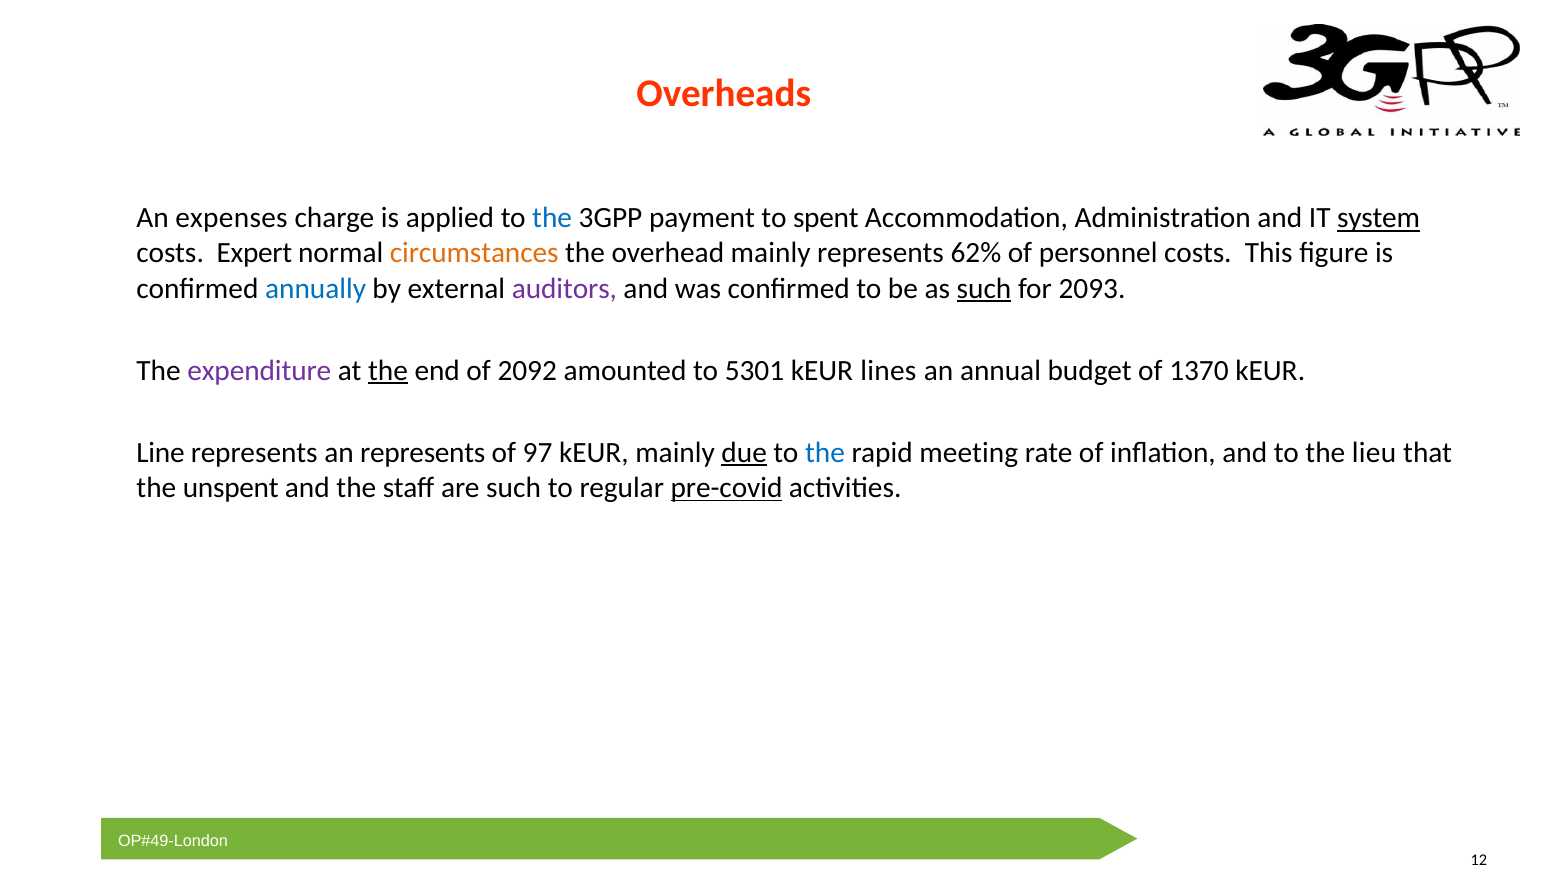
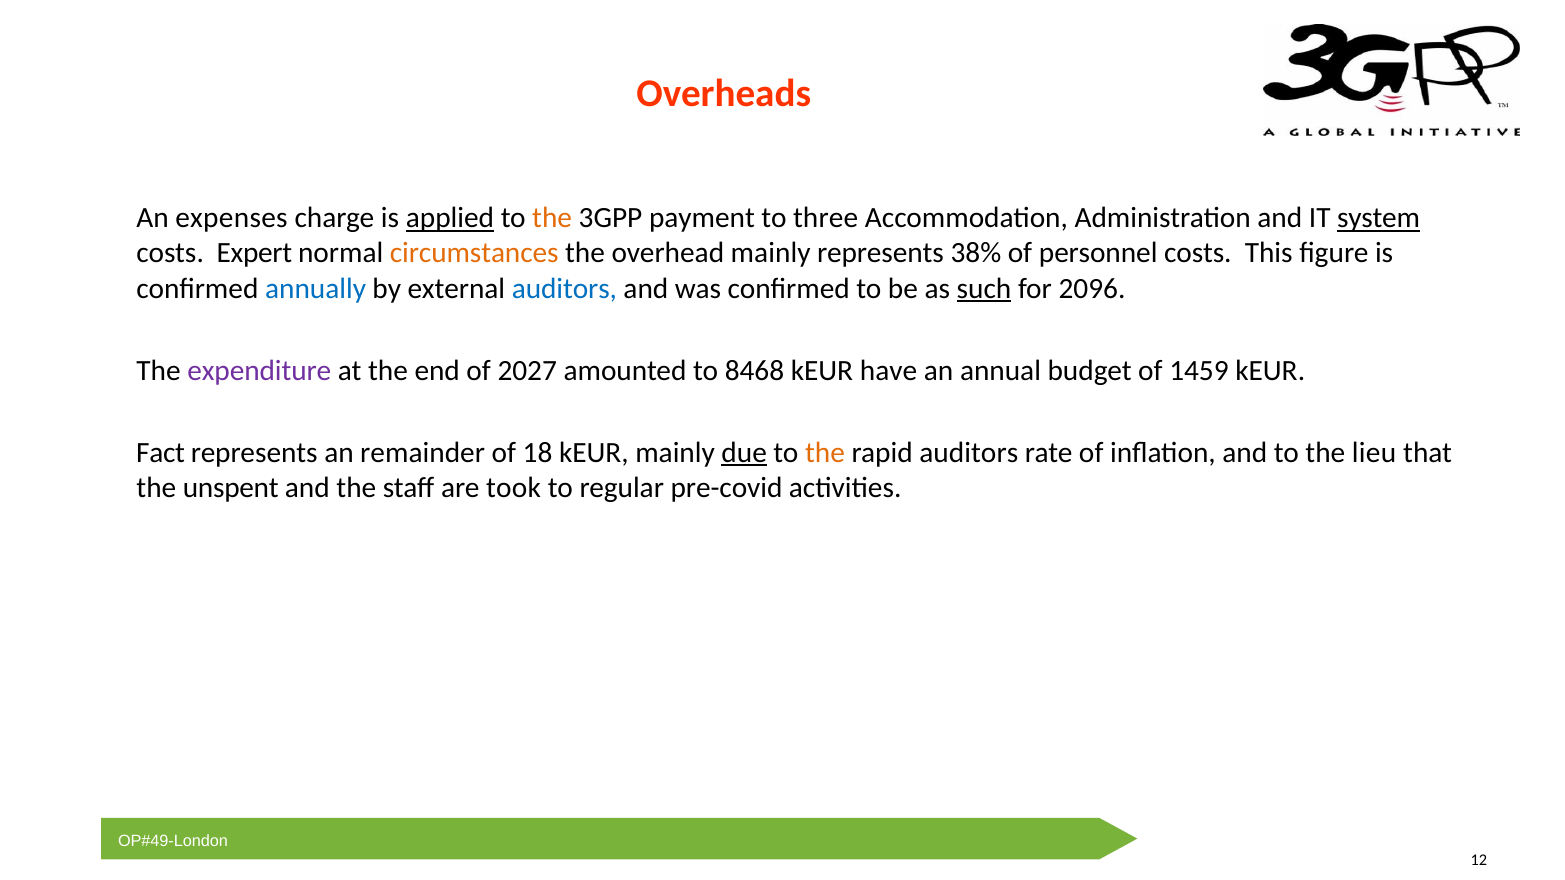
applied underline: none -> present (450, 218)
the colour: blue -> orange (552, 218)
spent: spent -> three (826, 218)
62%: 62% -> 38% (976, 253)
auditors colour: purple -> blue (564, 289)
2093: 2093 -> 2096 (1092, 289)
the underline: present -> none (388, 371)
2092: 2092 -> 2027 (527, 371)
5301: 5301 -> 8468 (754, 371)
lines: lines -> have (889, 371)
1370: 1370 -> 1459 (1199, 371)
Line: Line -> Fact (161, 453)
an represents: represents -> remainder (423, 453)
97: 97 -> 18 (538, 453)
the colour: blue -> orange (825, 453)
rapid meeting: meeting -> auditors (969, 453)
are such: such -> took (514, 488)
pre-covid underline: present -> none (726, 488)
